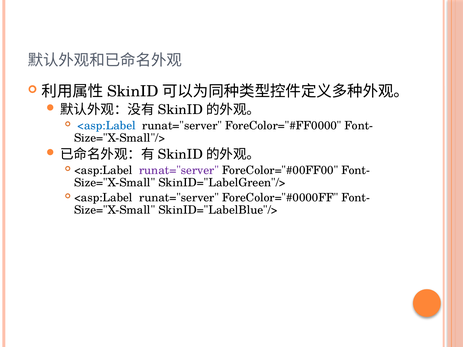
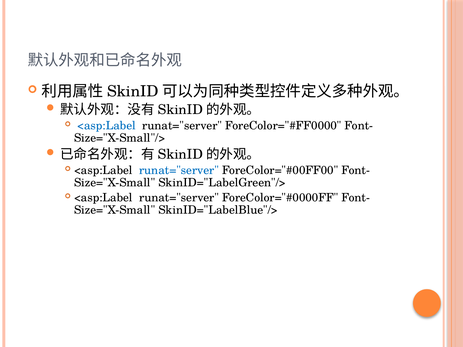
runat="server colour: purple -> blue (179, 170)
